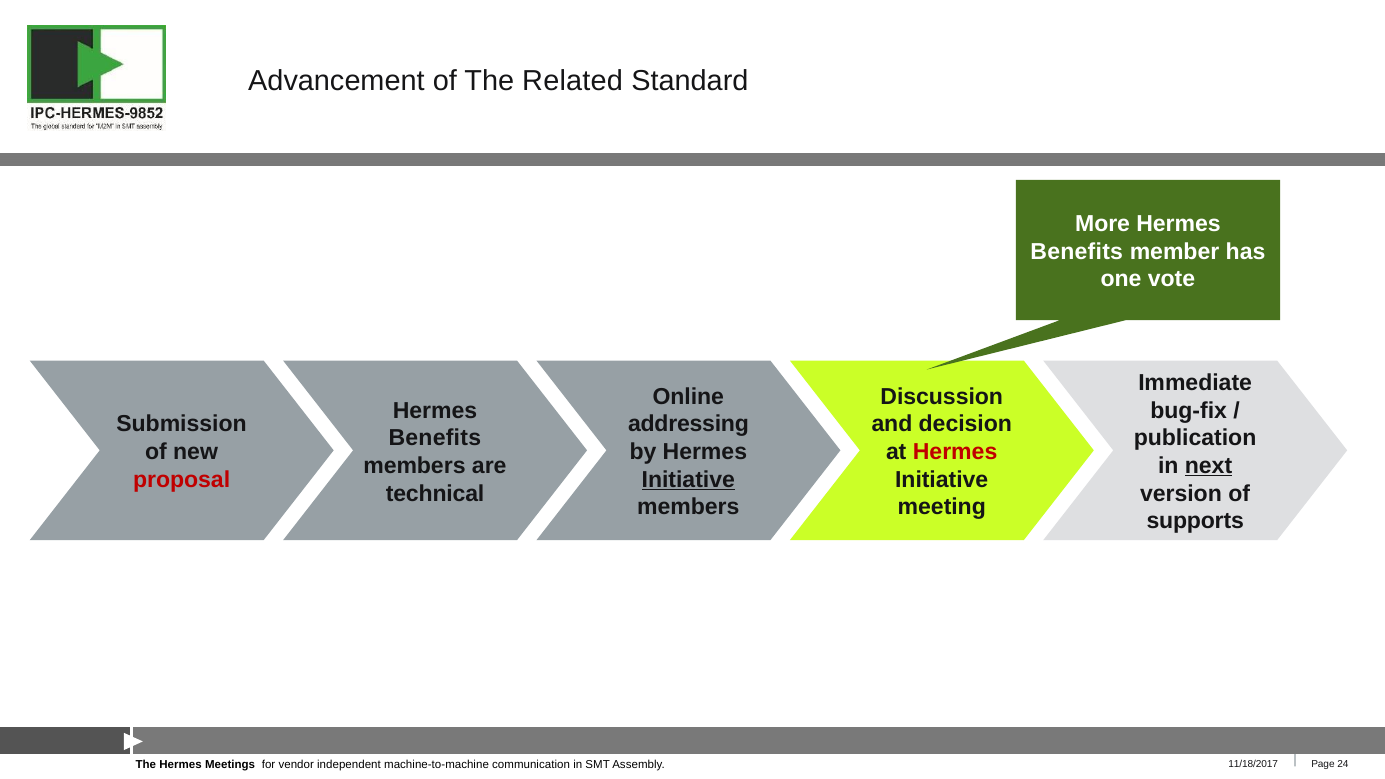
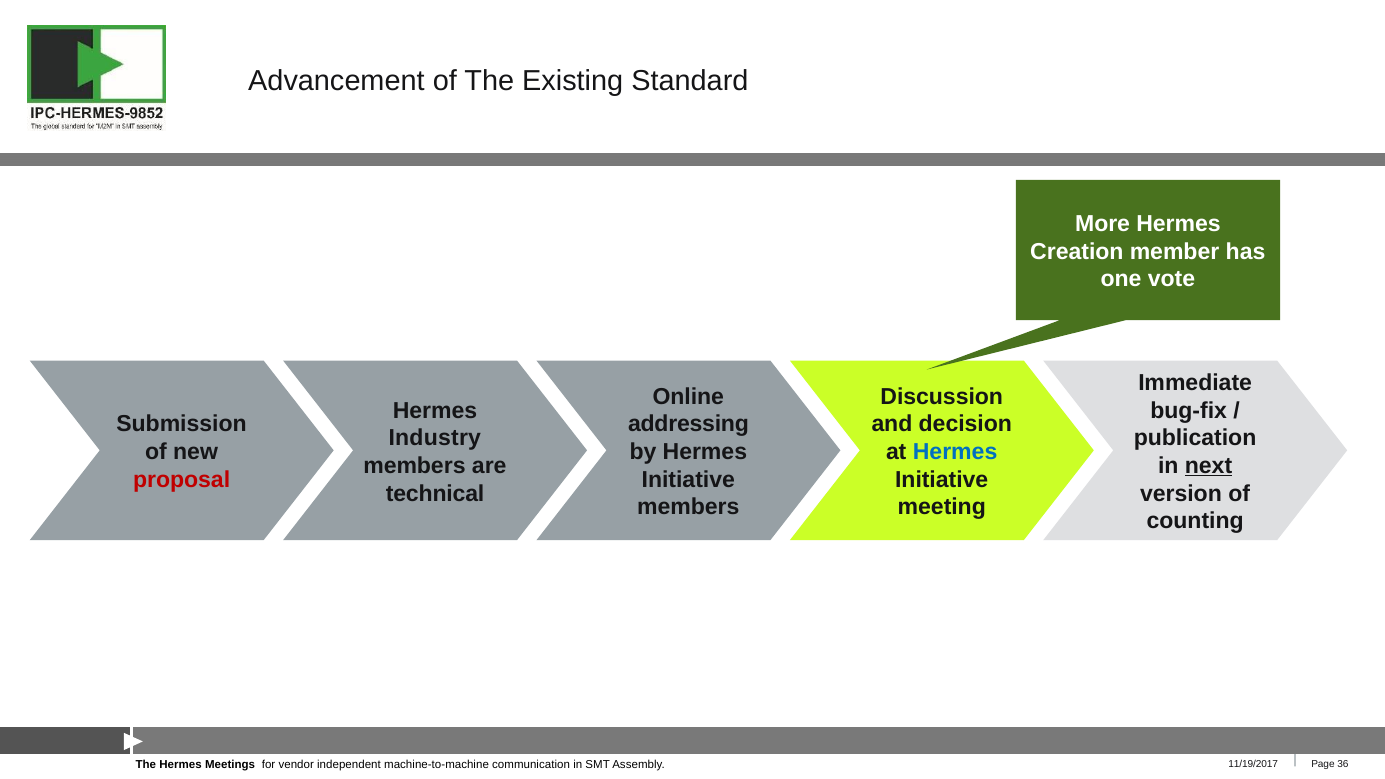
Related: Related -> Existing (573, 81)
Benefits: Benefits -> Creation (1077, 252)
Benefits: Benefits -> Industry (435, 438)
Hermes colour: red -> blue (955, 452)
Initiative underline: present -> none (688, 480)
supports: supports -> counting (1195, 521)
11/18/2017: 11/18/2017 -> 11/19/2017 (1253, 764)
24: 24 -> 36 (1343, 764)
